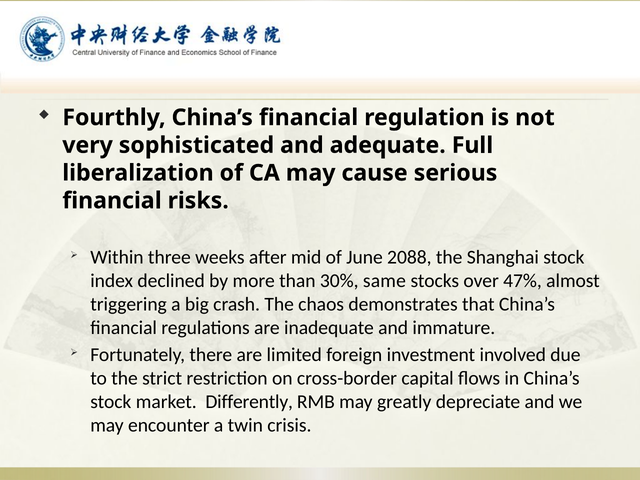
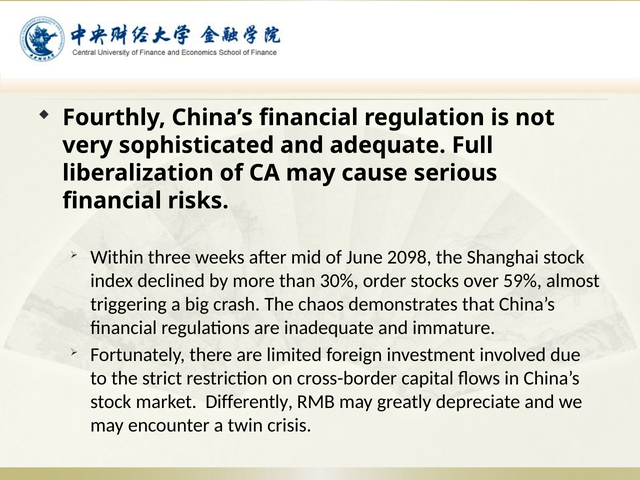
2088: 2088 -> 2098 (409, 257)
same: same -> order (385, 281)
47%: 47% -> 59% (523, 281)
